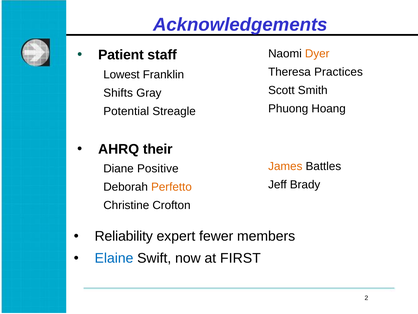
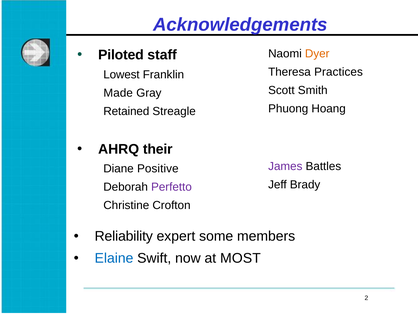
Patient: Patient -> Piloted (121, 55)
Shifts: Shifts -> Made (118, 93)
Potential: Potential -> Retained (126, 111)
James colour: orange -> purple (285, 166)
Perfetto colour: orange -> purple (171, 187)
fewer: fewer -> some (216, 236)
FIRST: FIRST -> MOST (240, 258)
